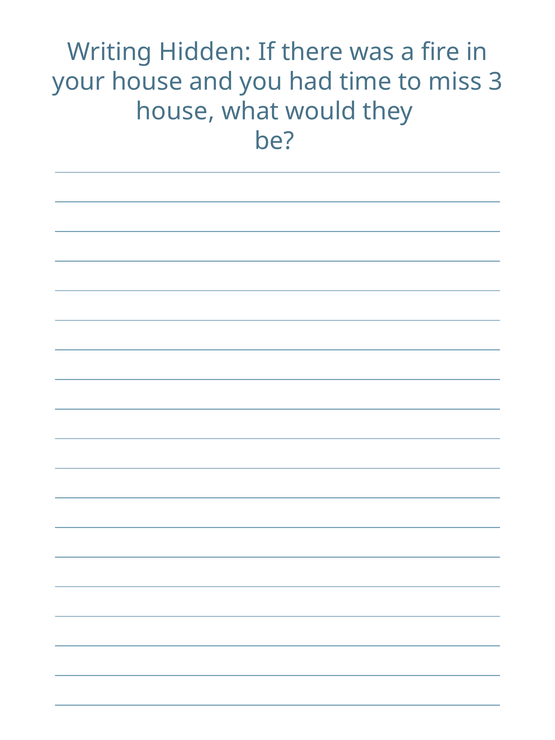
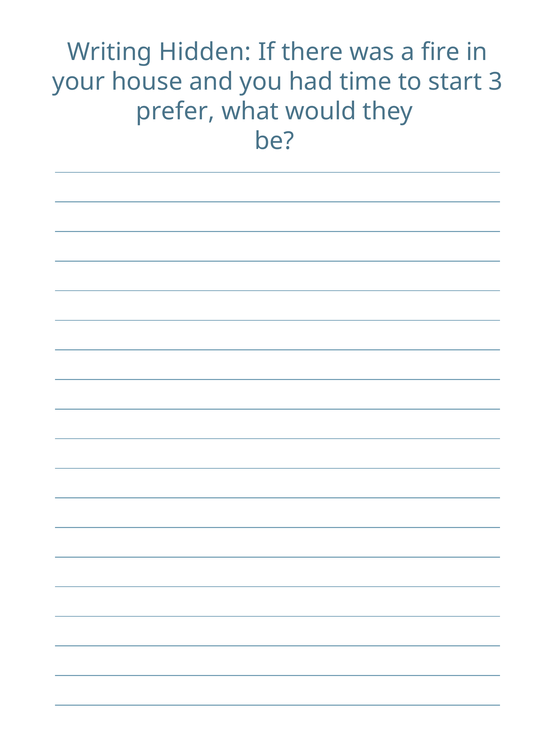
miss: miss -> start (455, 82)
house: house -> prefer (175, 111)
